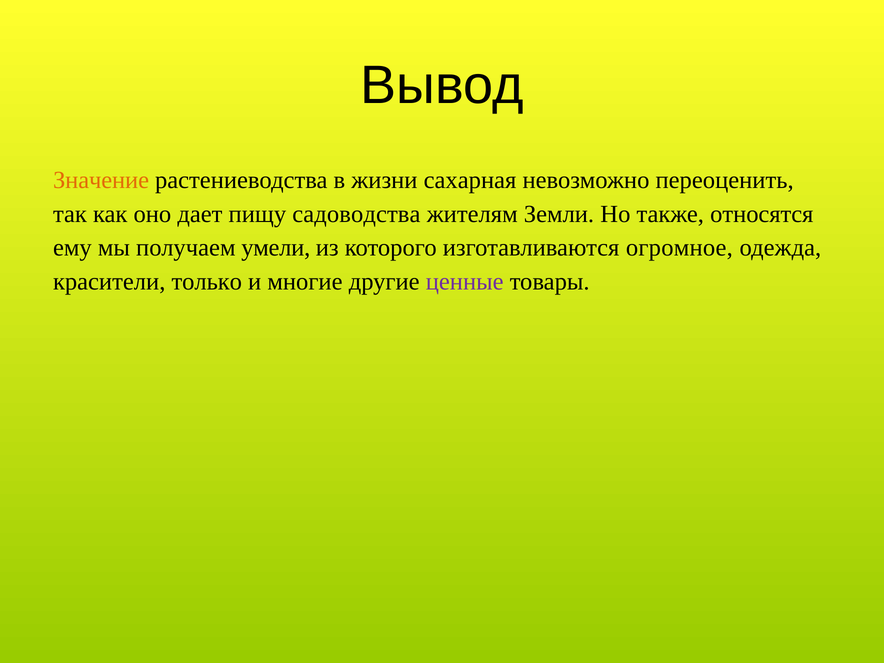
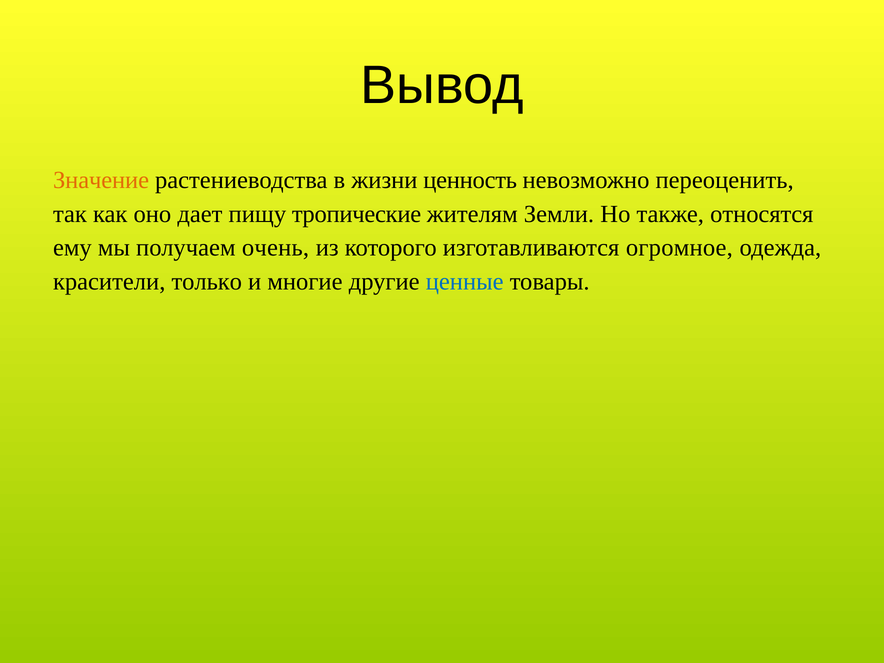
сахарная: сахарная -> ценность (470, 180)
садоводства: садоводства -> тропические (357, 214)
умели: умели -> очень (276, 248)
ценные colour: purple -> blue (465, 282)
